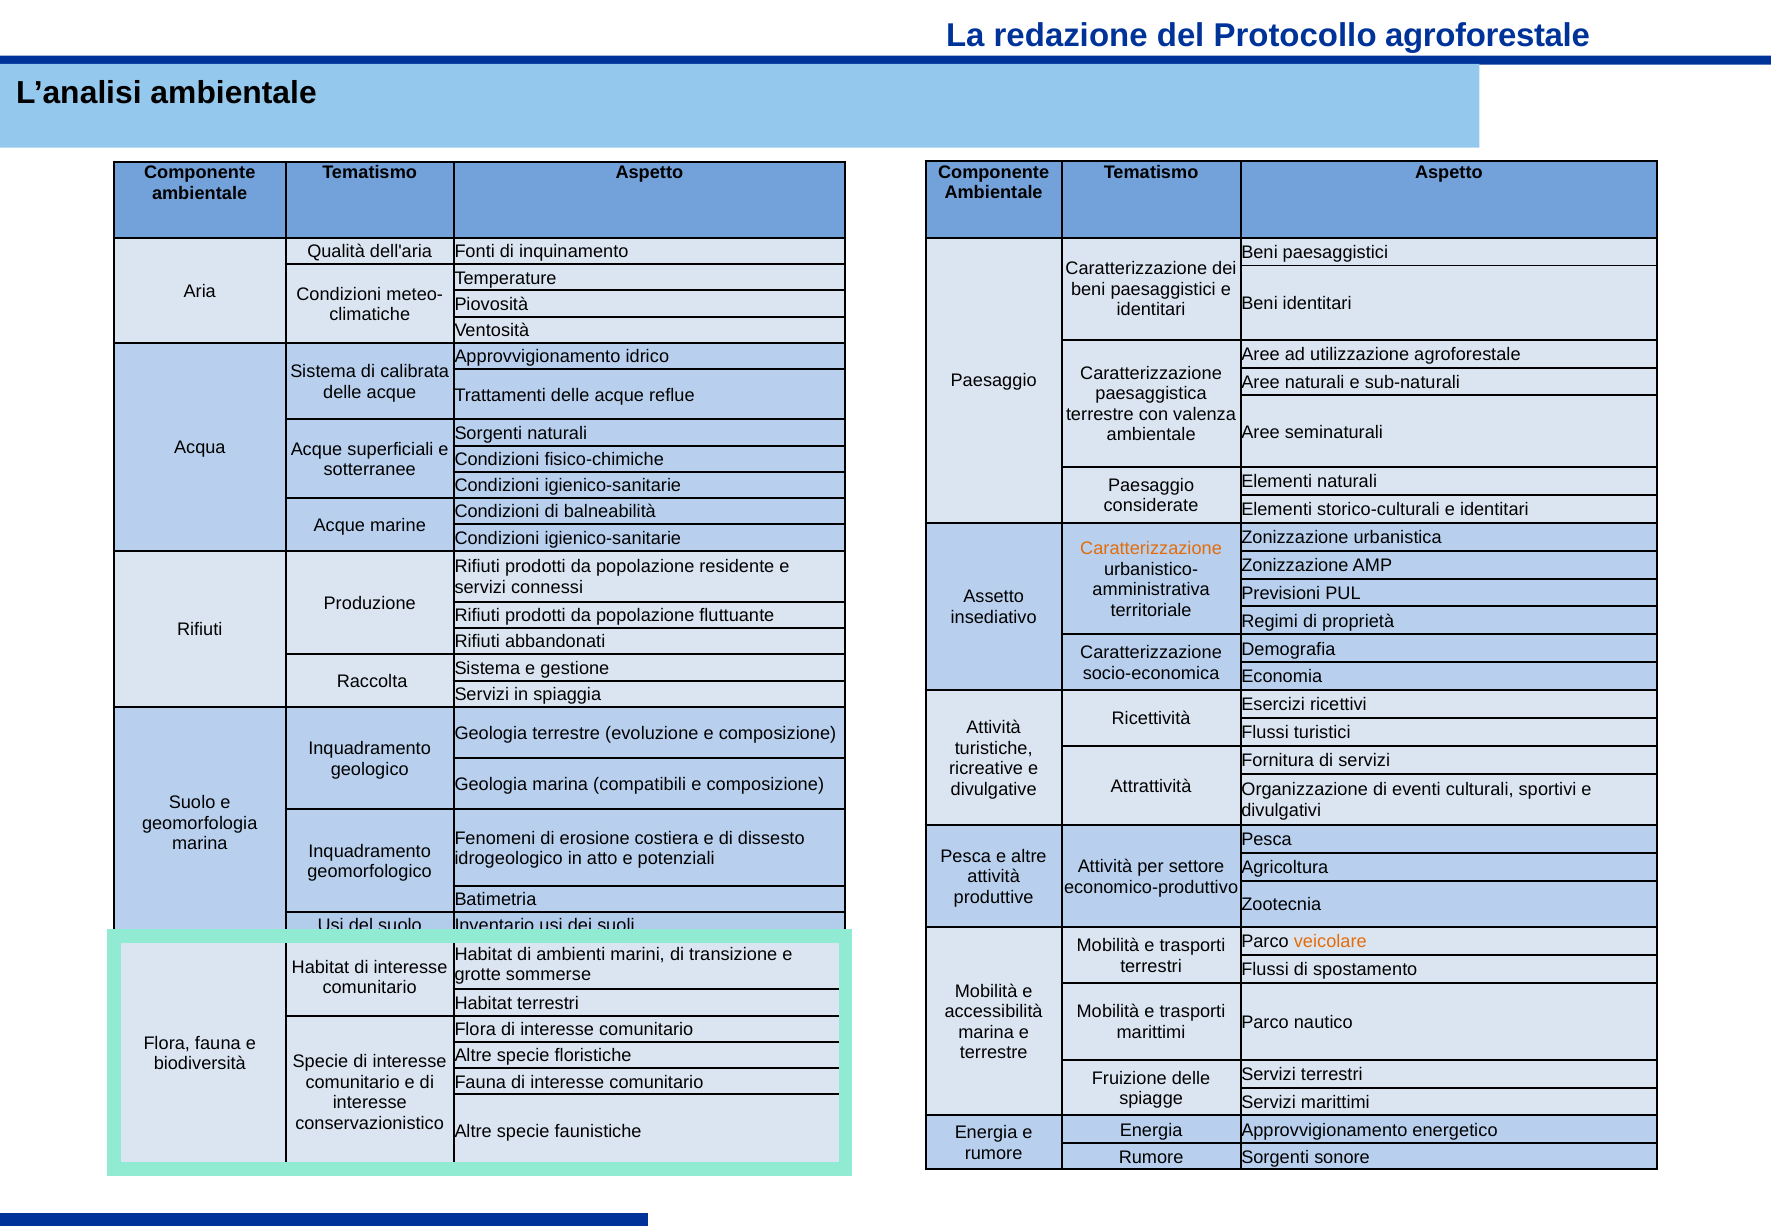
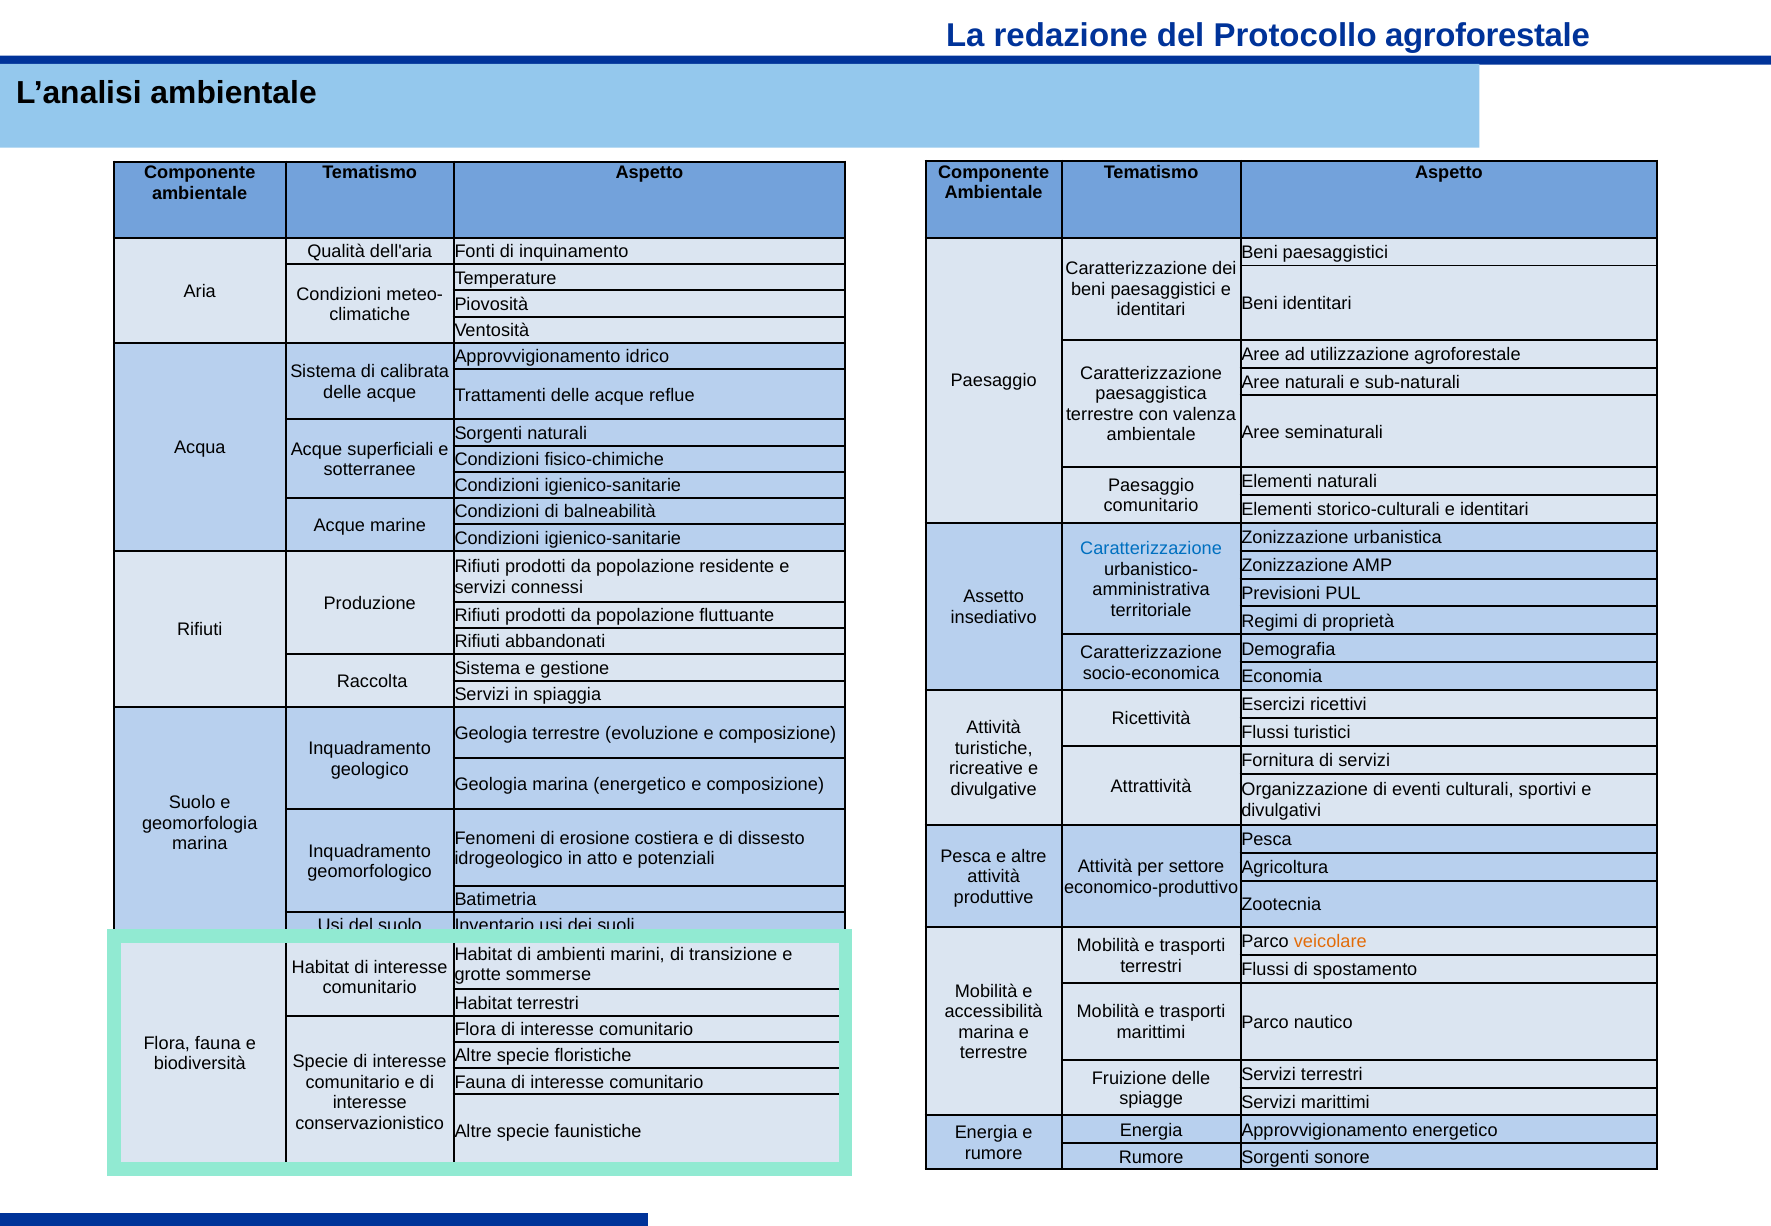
considerate: considerate -> comunitario (1151, 506)
Caratterizzazione colour: orange -> blue (1151, 549)
marina compatibili: compatibili -> energetico (640, 784)
